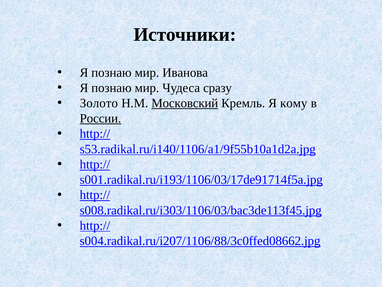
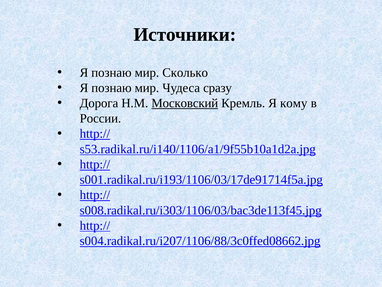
Иванова: Иванова -> Сколько (185, 72)
Золото: Золото -> Дорога (99, 103)
России underline: present -> none (100, 118)
